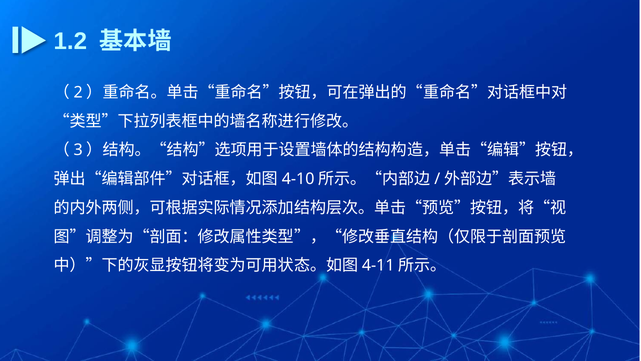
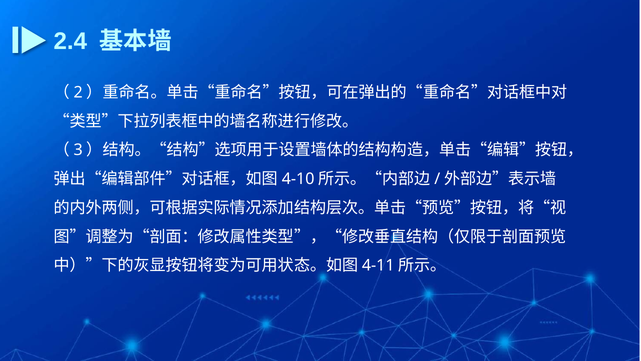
1.2: 1.2 -> 2.4 (70, 41)
